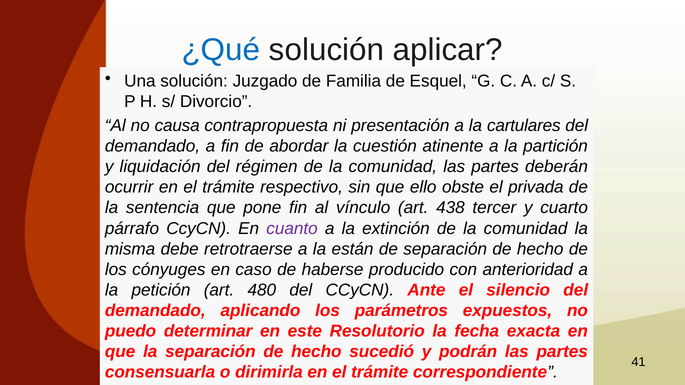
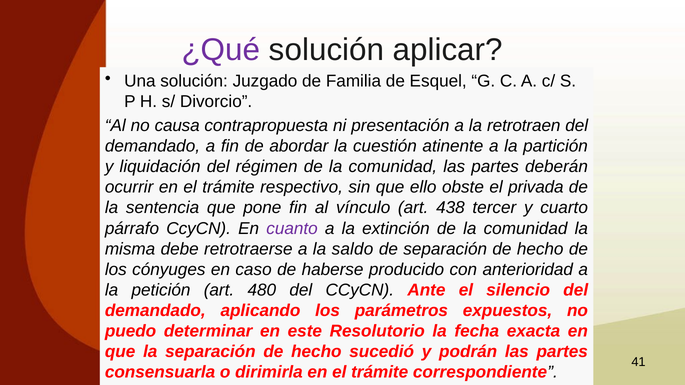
¿Qué colour: blue -> purple (221, 50)
cartulares: cartulares -> retrotraen (524, 126)
están: están -> saldo (352, 249)
